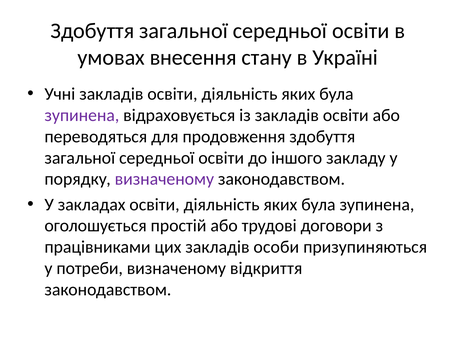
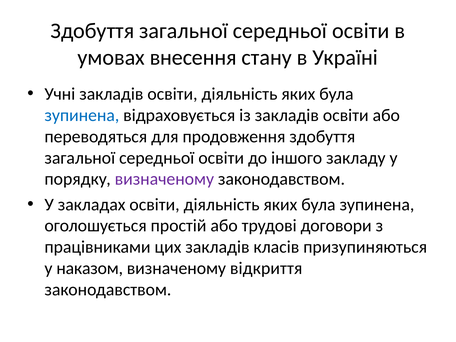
зупинена colour: purple -> blue (82, 115)
особи: особи -> класів (276, 247)
потреби: потреби -> наказом (90, 268)
